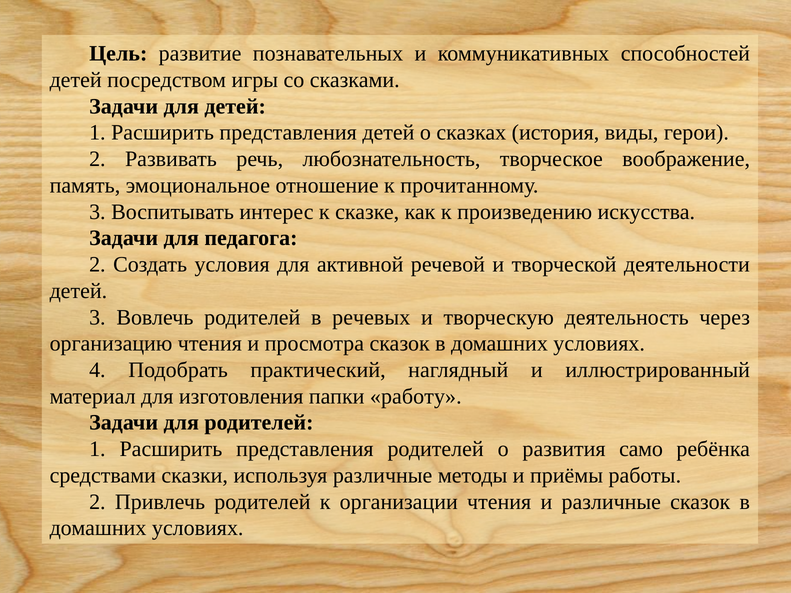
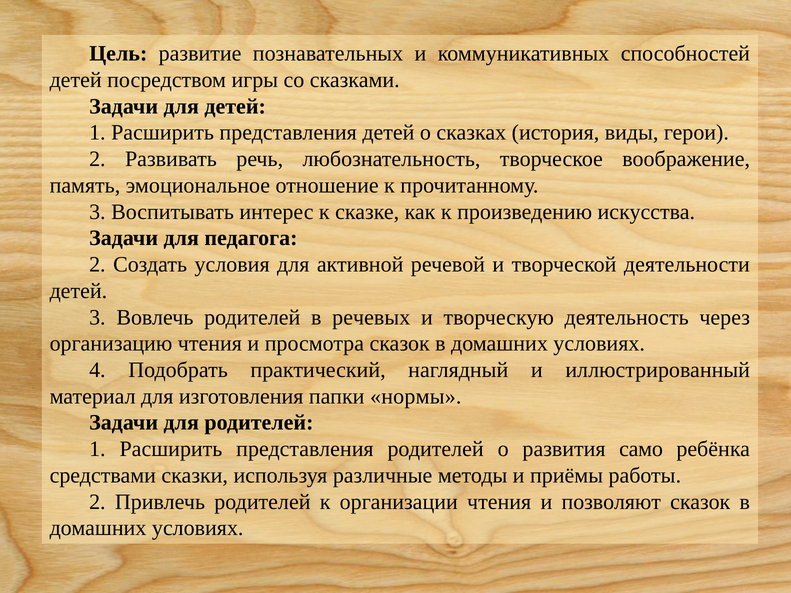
работу: работу -> нормы (416, 397)
и различные: различные -> позволяют (611, 502)
